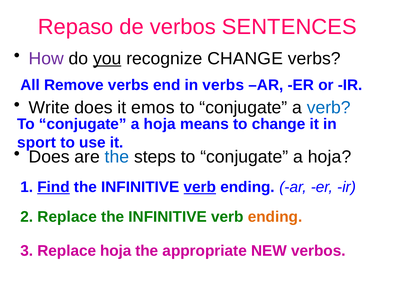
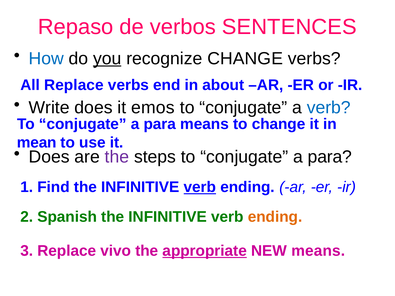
How colour: purple -> blue (46, 59)
All Remove: Remove -> Replace (74, 85)
in verbs: verbs -> about (223, 85)
hoja: hoja -> para (160, 124)
sport: sport -> mean (37, 143)
the colour: blue -> purple (117, 157)
hoja: hoja -> para (330, 157)
Find underline: present -> none (54, 187)
2 Replace: Replace -> Spanish (67, 217)
Replace hoja: hoja -> vivo (116, 251)
appropriate underline: none -> present (205, 251)
NEW verbos: verbos -> means (318, 251)
